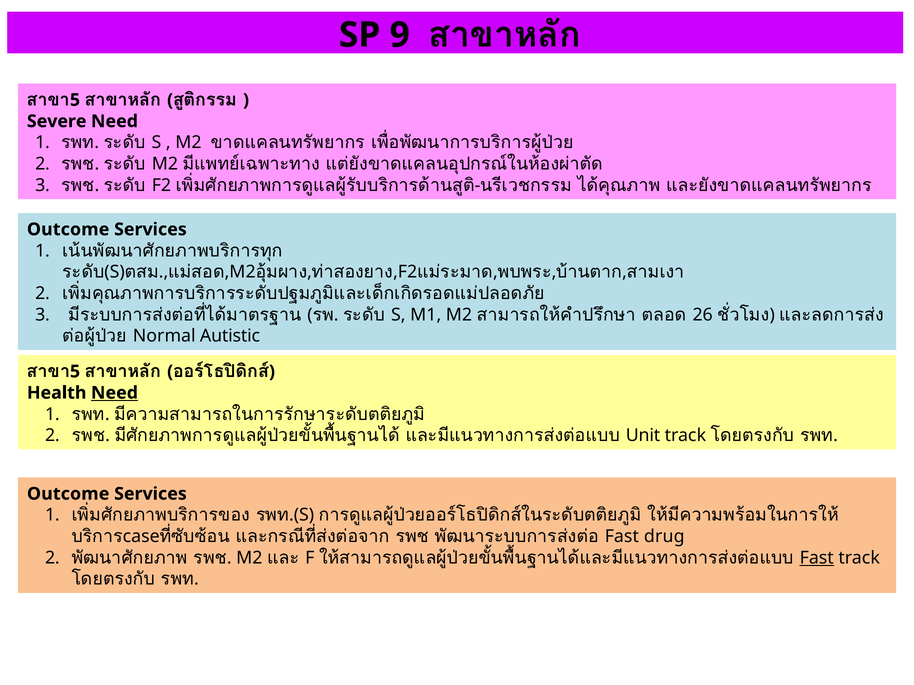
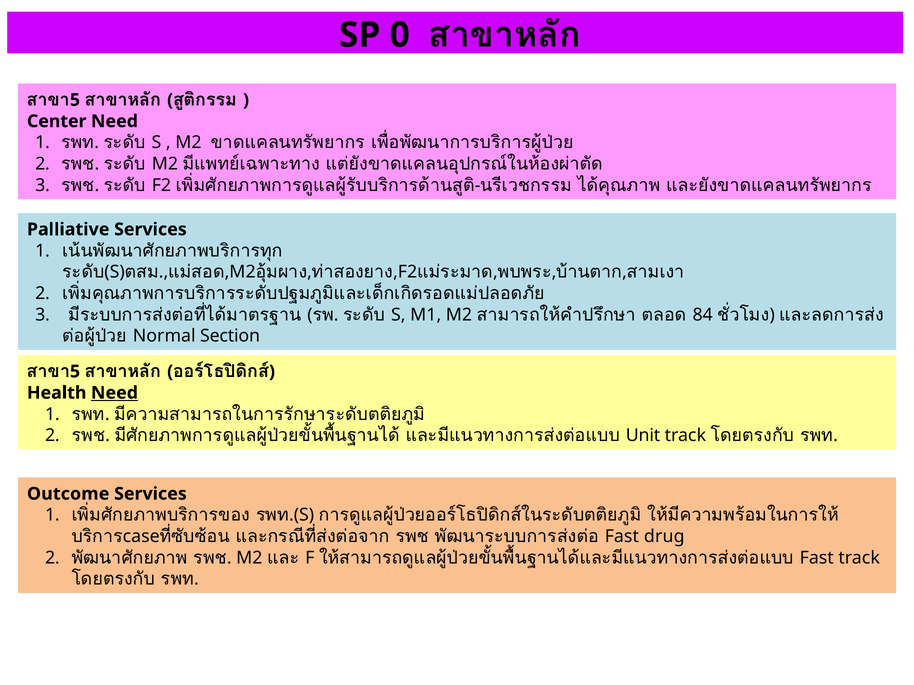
9: 9 -> 0 (400, 35)
Severe: Severe -> Center (57, 121)
Outcome: Outcome -> Palliative (68, 230)
26: 26 -> 84 (703, 315)
Autistic: Autistic -> Section (230, 336)
Fast underline: present -> none (817, 558)
